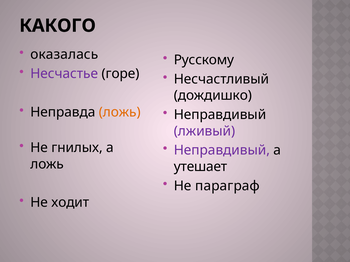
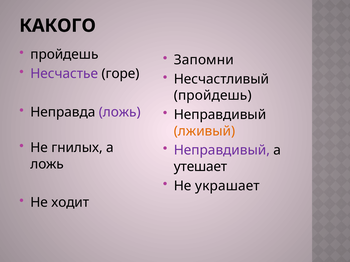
оказалась: оказалась -> пройдешь (64, 55)
Русскому: Русскому -> Запомни (204, 60)
дождишко: дождишко -> пройдешь (213, 96)
ложь colour: orange -> purple (120, 112)
лживый colour: purple -> orange (205, 131)
параграф: параграф -> украшает (227, 186)
